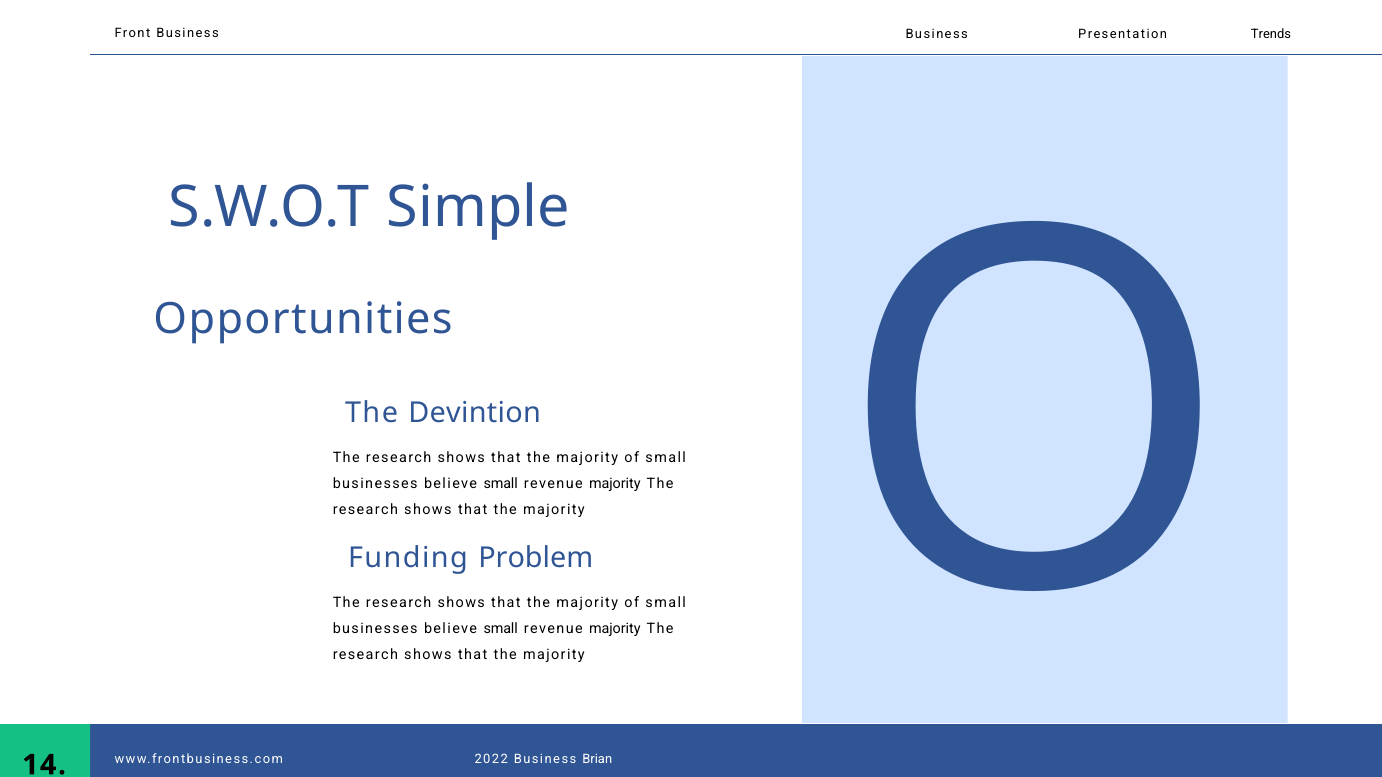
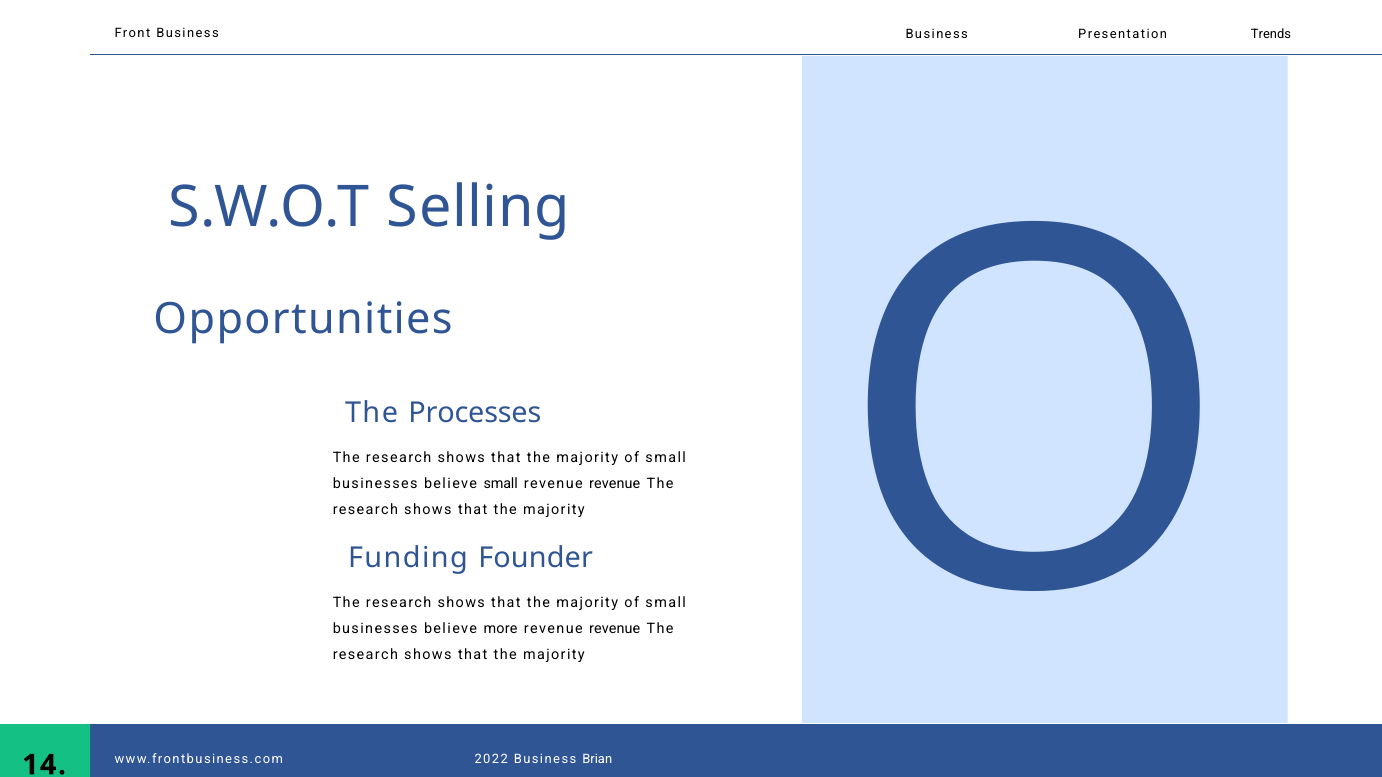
Simple: Simple -> Selling (478, 207)
Devintion: Devintion -> Processes (475, 414)
majority: majority -> revenue (615, 484)
Problem: Problem -> Founder (536, 558)
small: small -> more (501, 629)
majority: majority -> revenue (615, 629)
